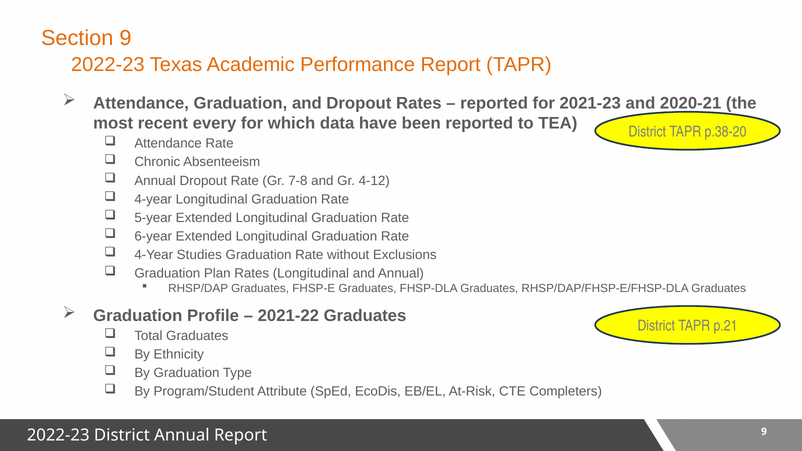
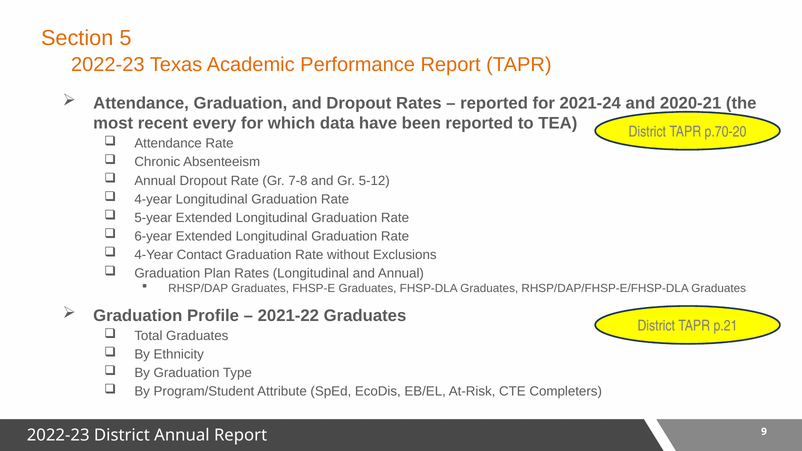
Section 9: 9 -> 5 (126, 38)
2021-23: 2021-23 -> 2021-24 (590, 103)
p.38-20: p.38-20 -> p.70-20 (725, 132)
4-12: 4-12 -> 5-12 (374, 181)
Studies: Studies -> Contact (199, 255)
